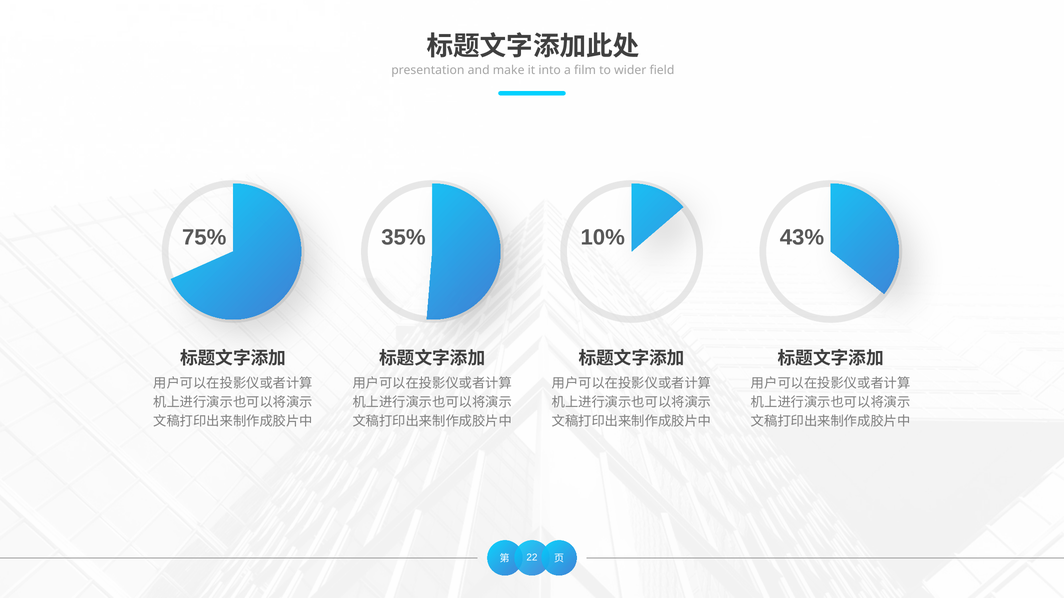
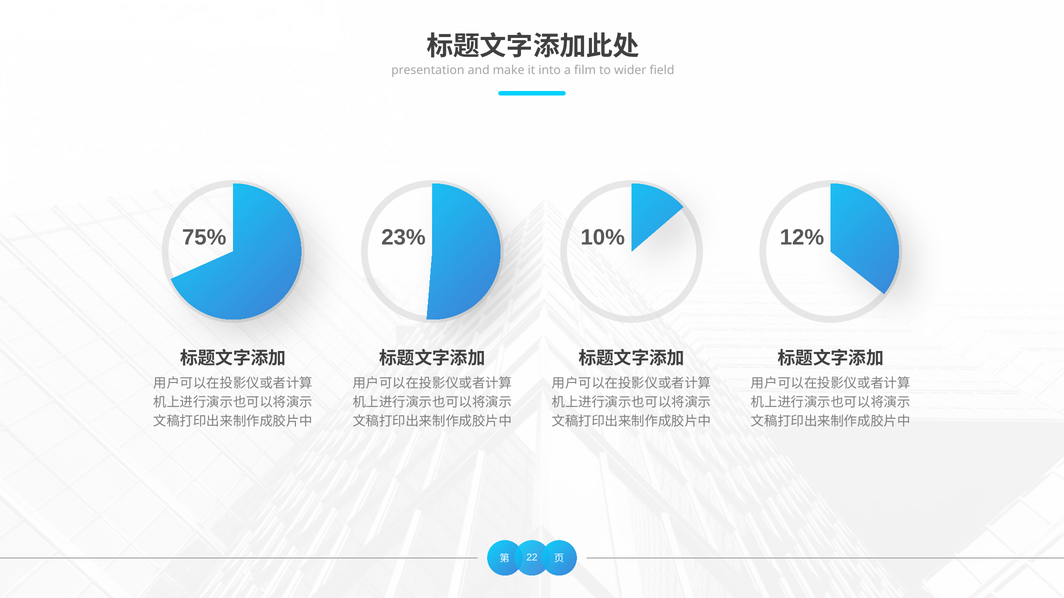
35%: 35% -> 23% (403, 238)
43%: 43% -> 12% (802, 238)
